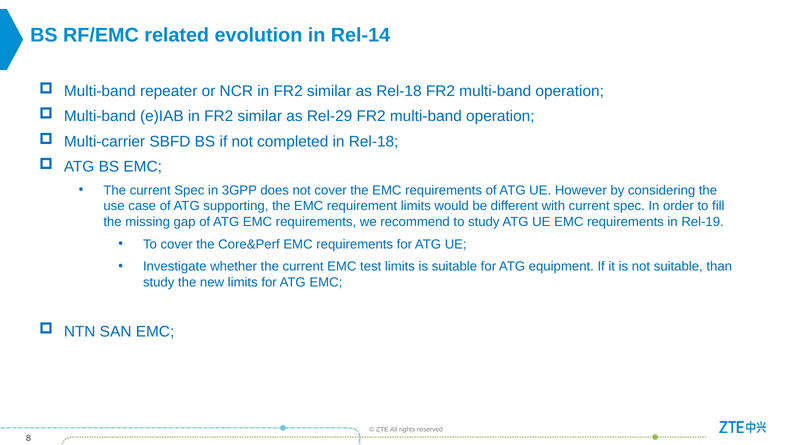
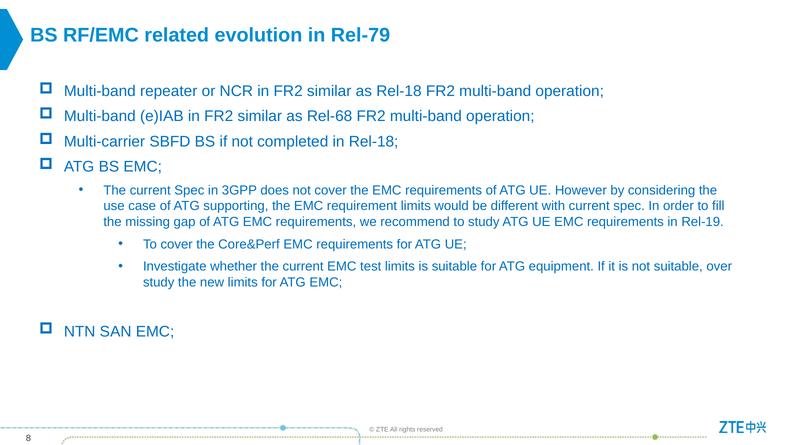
Rel-14: Rel-14 -> Rel-79 (360, 35)
Rel-29: Rel-29 -> Rel-68 (330, 116)
than: than -> over (719, 267)
